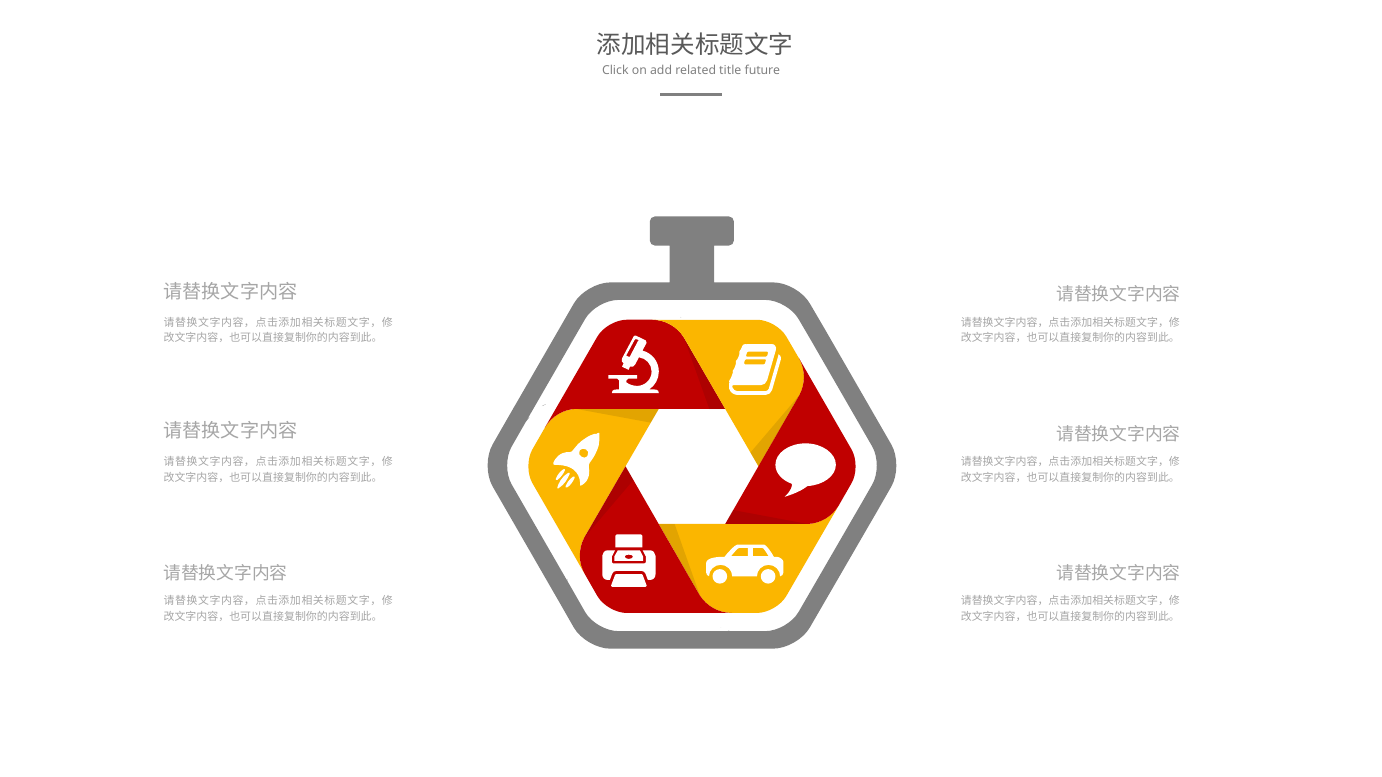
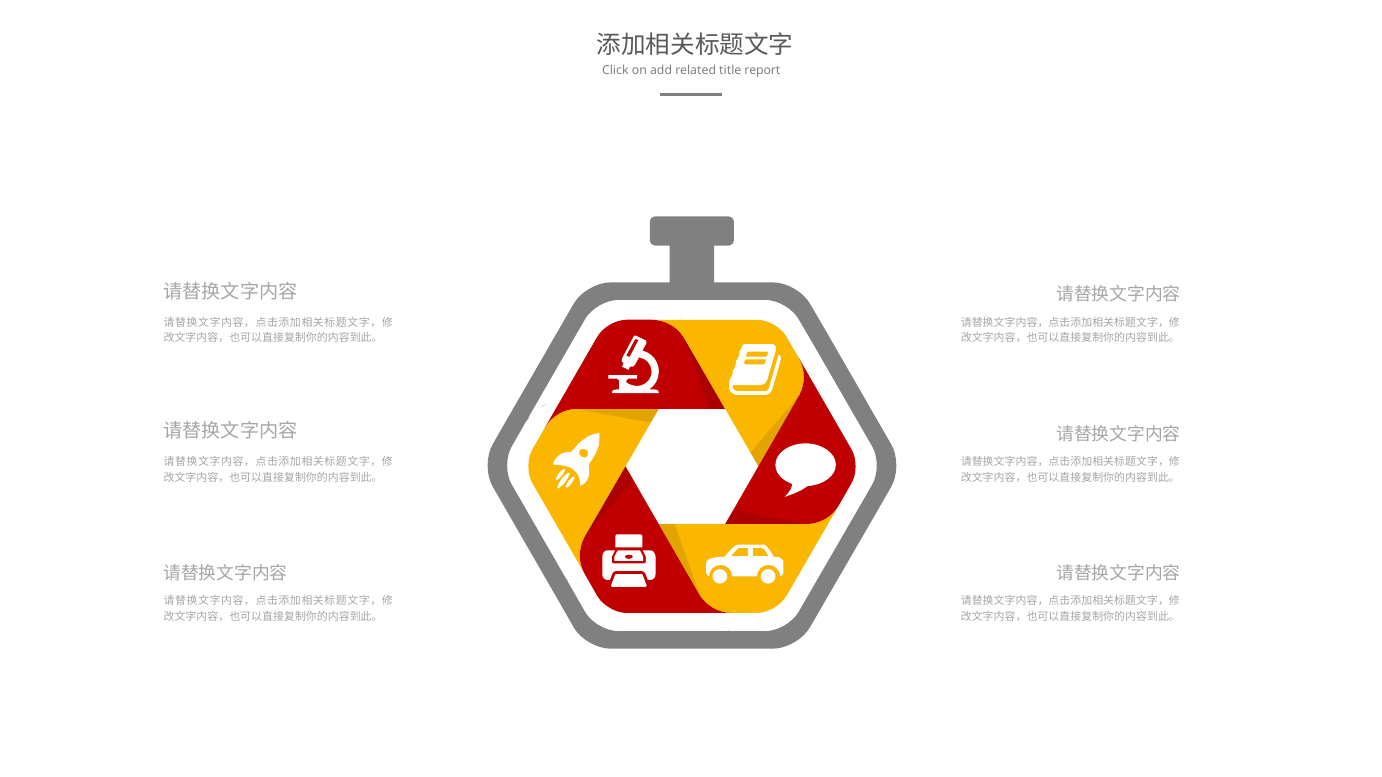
future: future -> report (762, 71)
